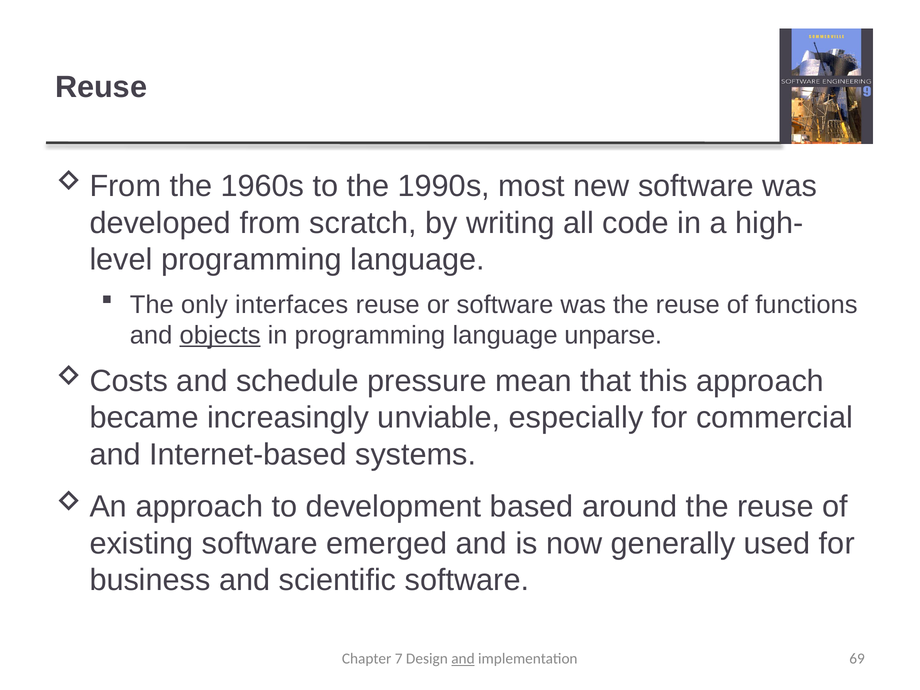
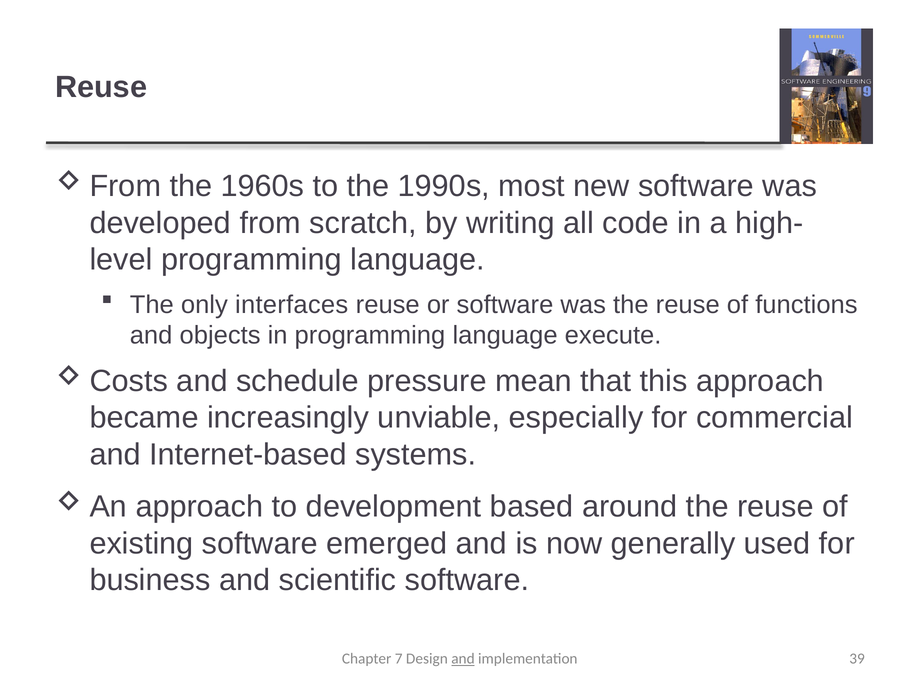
objects underline: present -> none (220, 335)
unparse: unparse -> execute (613, 335)
69: 69 -> 39 (857, 659)
